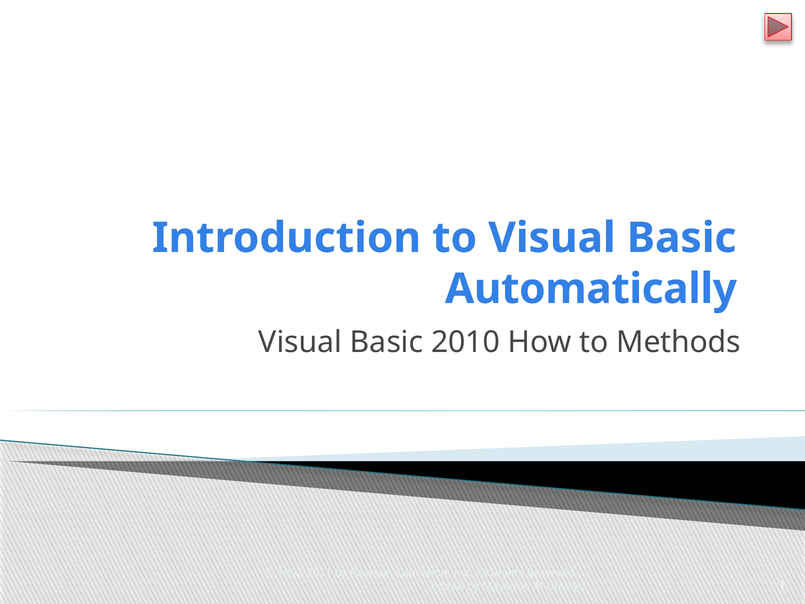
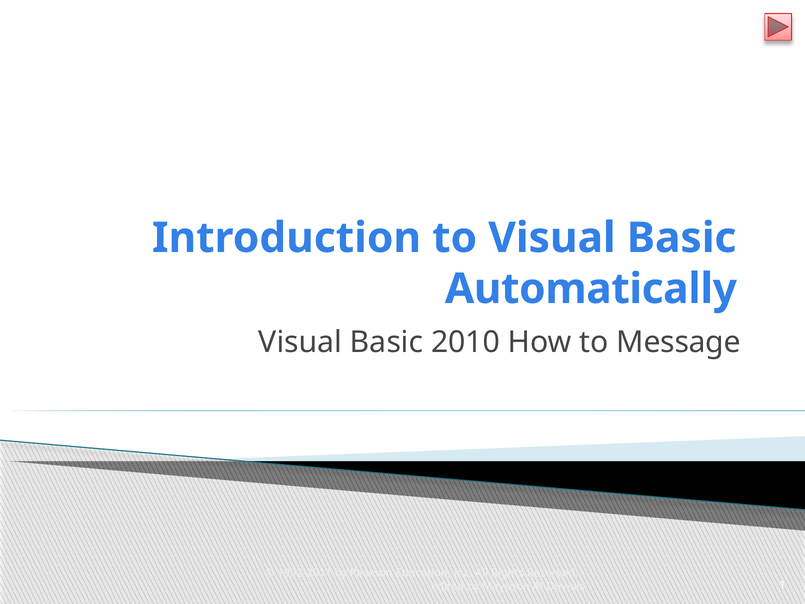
Methods: Methods -> Message (679, 342)
